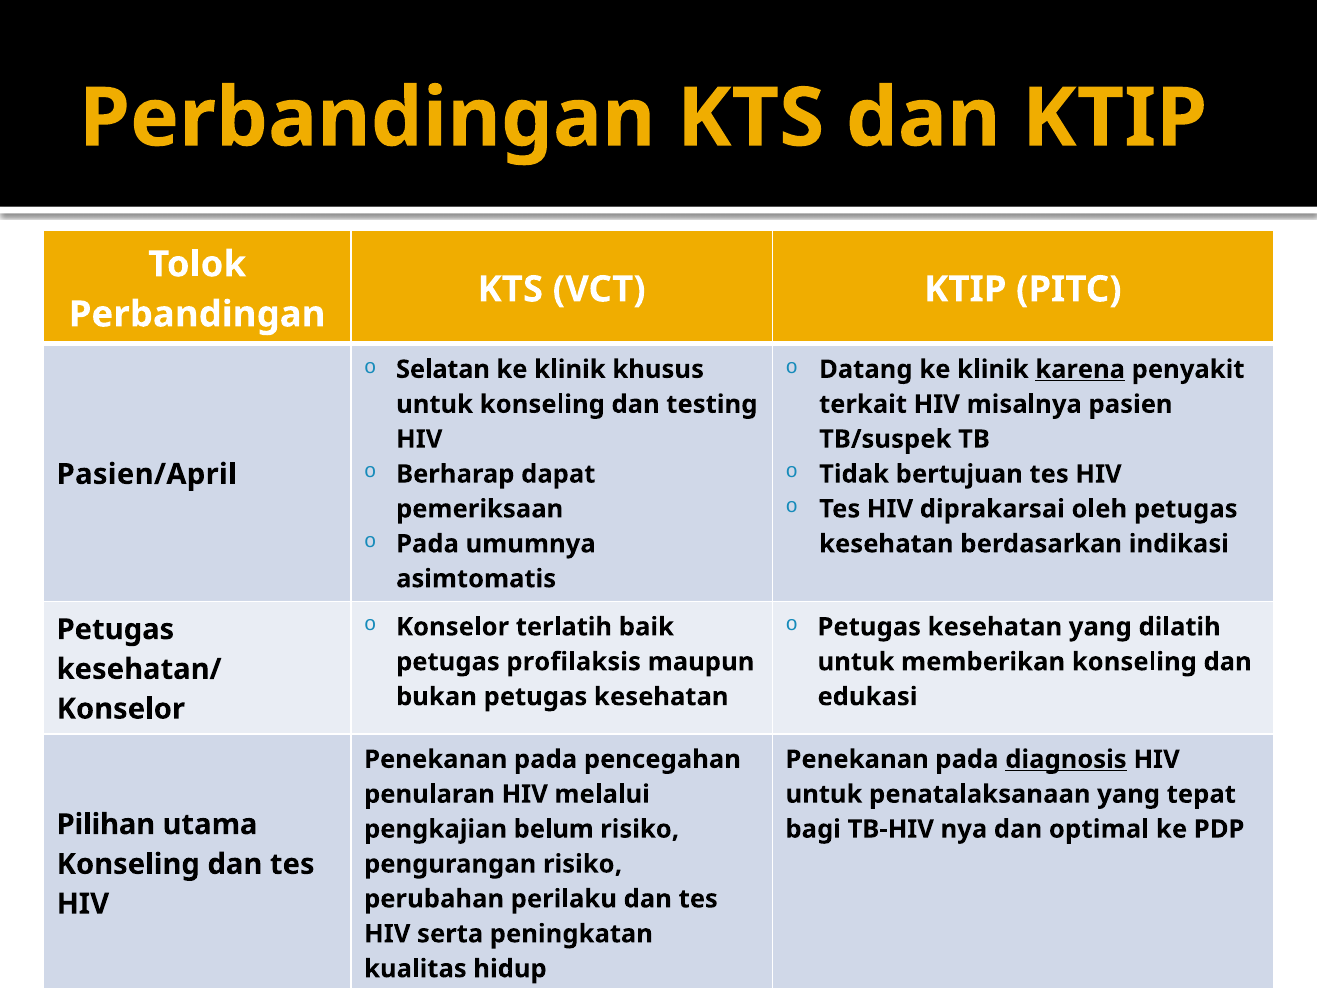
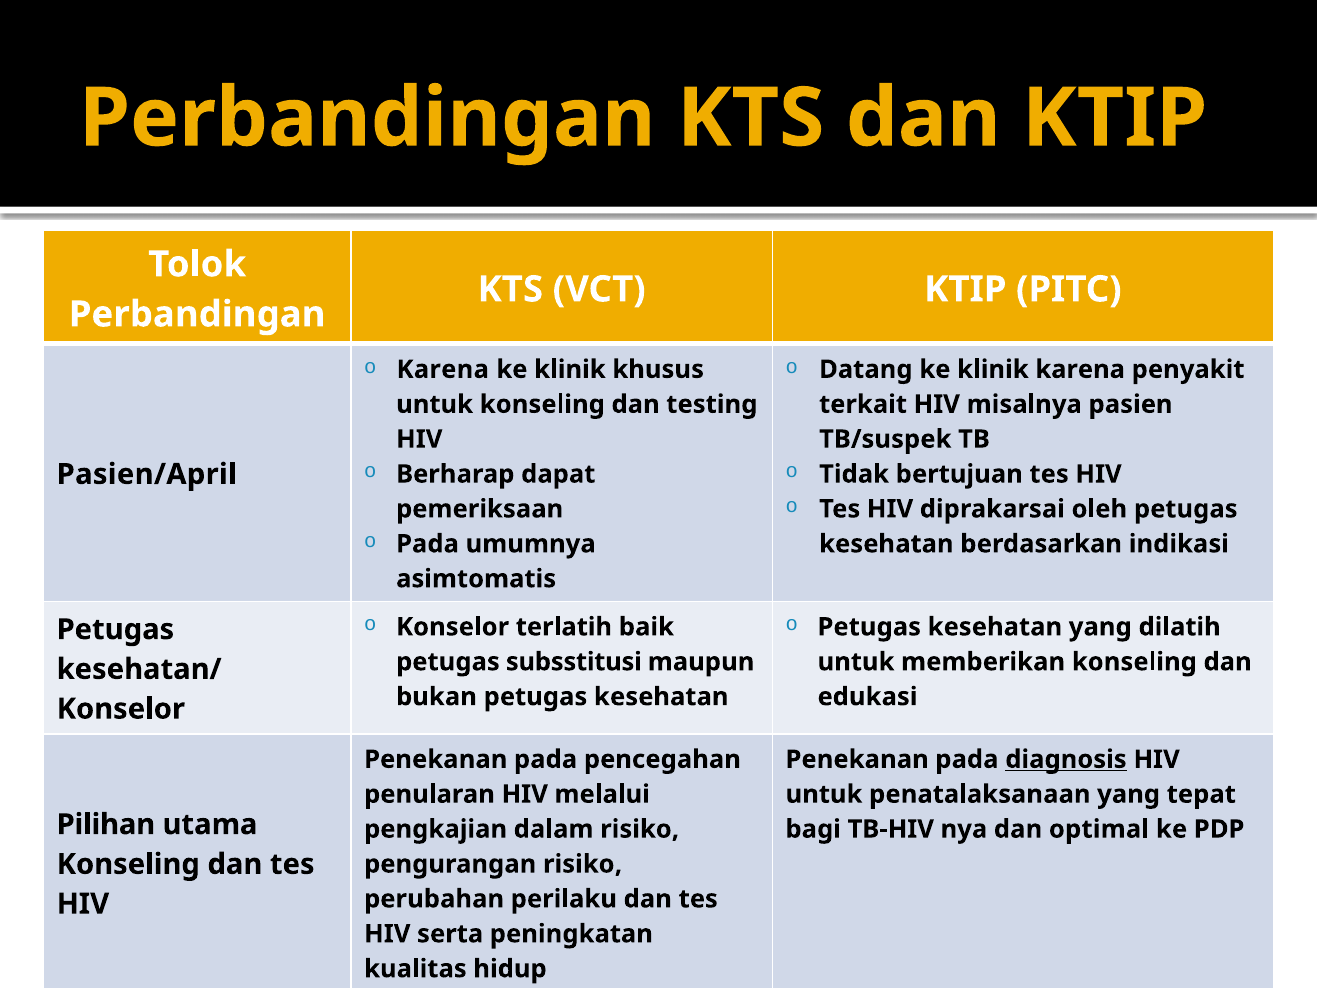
Selatan: Selatan -> Karena (443, 369)
karena underline: present -> none (1080, 369)
profilaksis: profilaksis -> subsstitusi (574, 662)
belum: belum -> dalam (554, 829)
